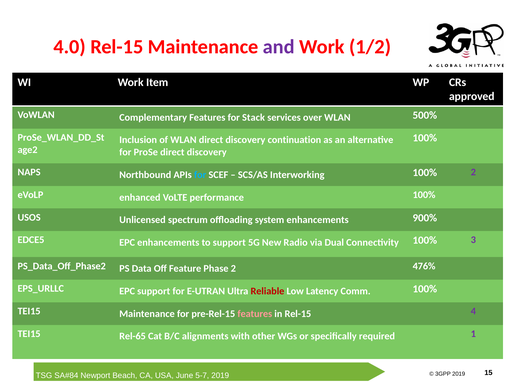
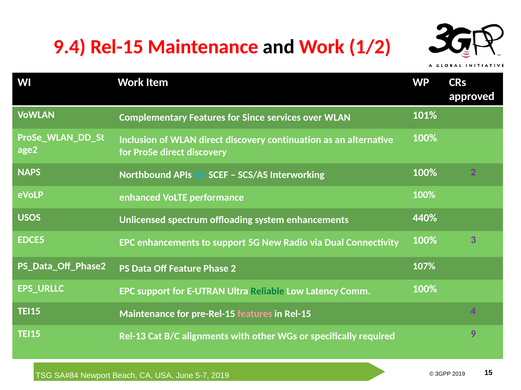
4.0: 4.0 -> 9.4 (70, 47)
and colour: purple -> black (279, 47)
Stack: Stack -> Since (254, 118)
500%: 500% -> 101% (425, 115)
900%: 900% -> 440% (425, 218)
476%: 476% -> 107% (424, 267)
Reliable colour: red -> green (267, 292)
Rel-65: Rel-65 -> Rel-13 (133, 337)
1: 1 -> 9 (473, 334)
